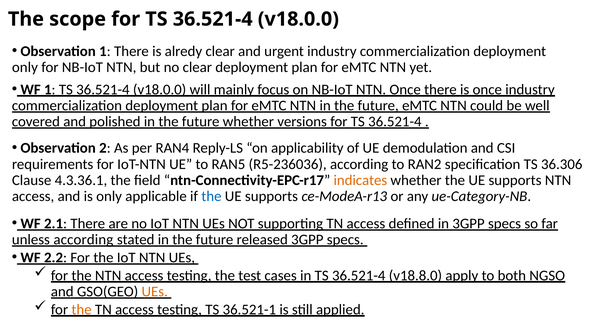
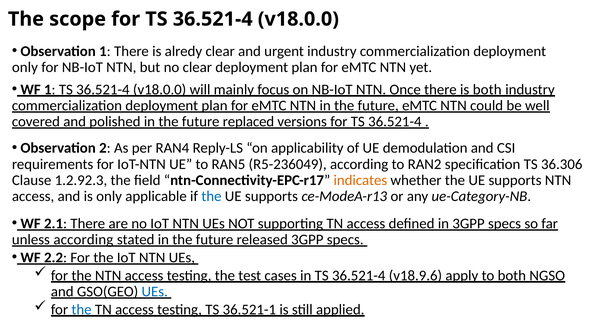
is once: once -> both (487, 90)
future whether: whether -> replaced (248, 122)
R5-236036: R5-236036 -> R5-236049 (288, 164)
4.3.36.1: 4.3.36.1 -> 1.2.92.3 (81, 180)
v18.8.0: v18.8.0 -> v18.9.6 (415, 276)
UEs colour: orange -> blue (155, 292)
the colour: orange -> blue (82, 310)
